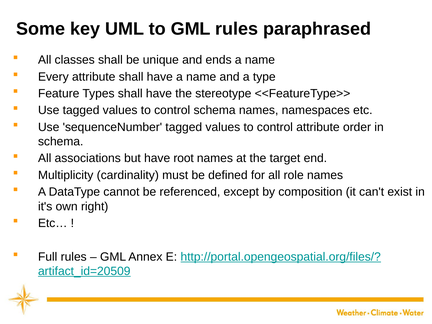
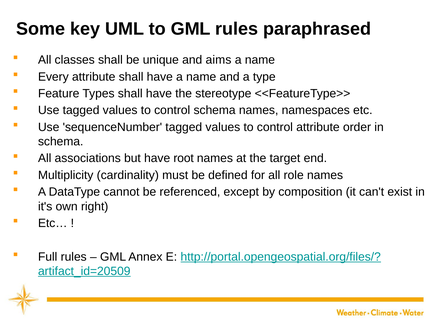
ends: ends -> aims (219, 60)
